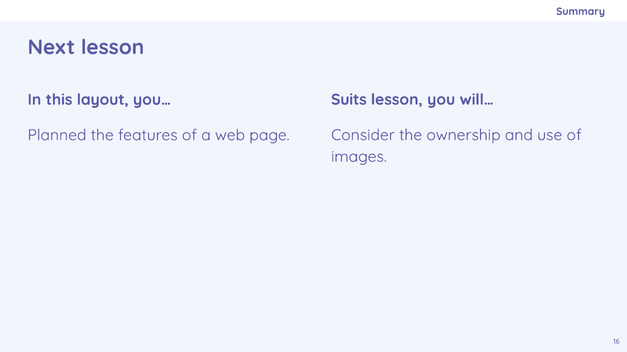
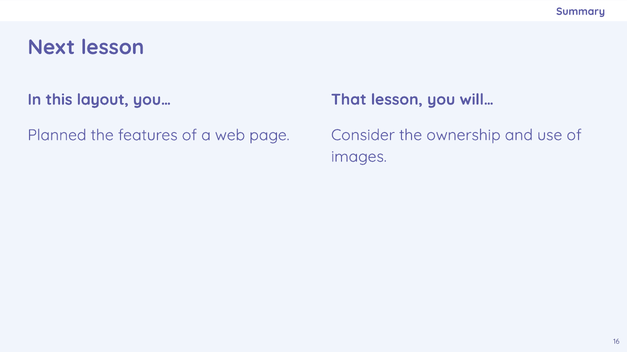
Suits: Suits -> That (349, 100)
